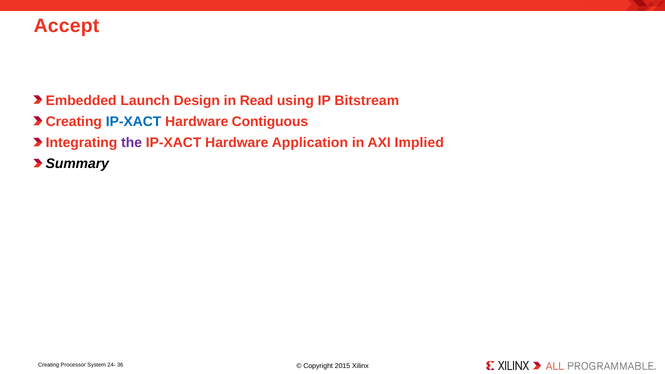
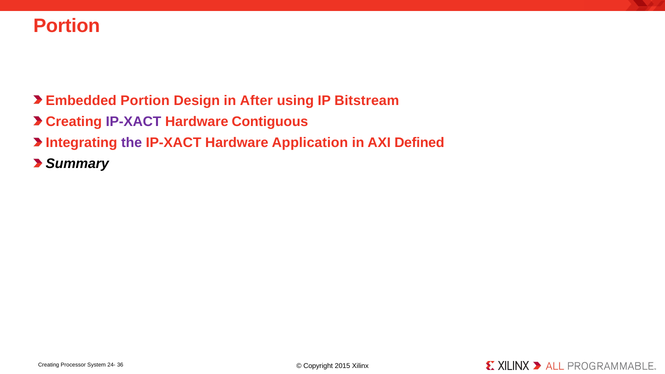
Accept: Accept -> Portion (67, 26)
Embedded Launch: Launch -> Portion (145, 101)
Read: Read -> After (256, 101)
IP-XACT colour: blue -> purple (134, 122)
Implied: Implied -> Defined (419, 143)
